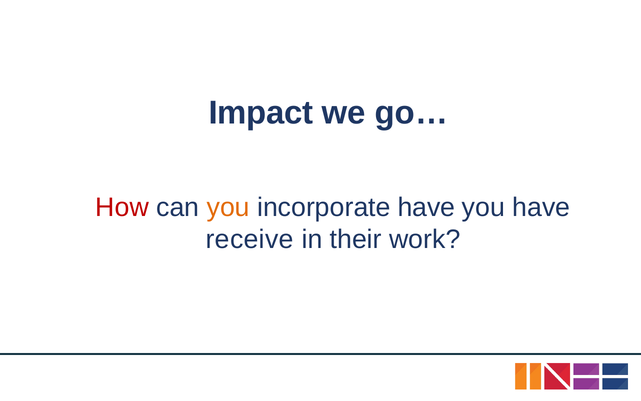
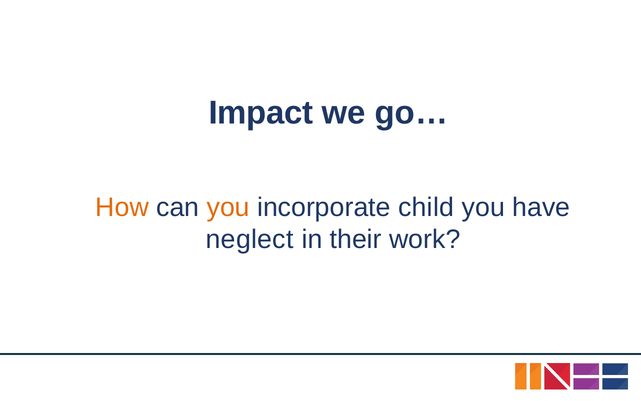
How colour: red -> orange (122, 207)
incorporate have: have -> child (426, 207)
receive: receive -> neglect (250, 239)
